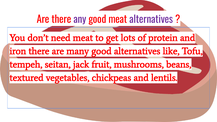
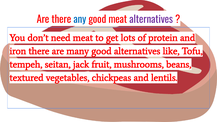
any colour: purple -> blue (80, 20)
